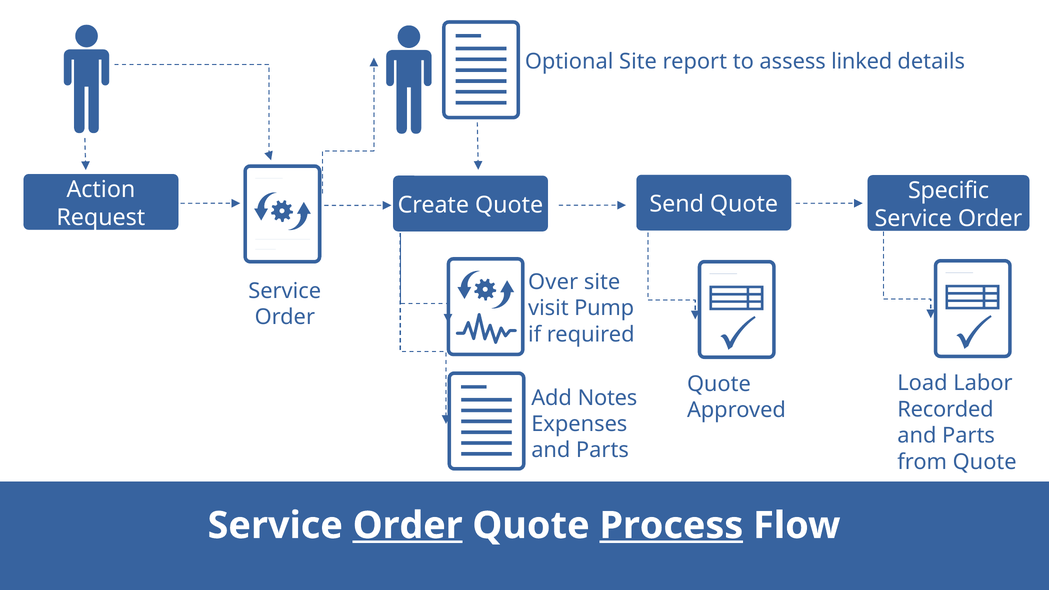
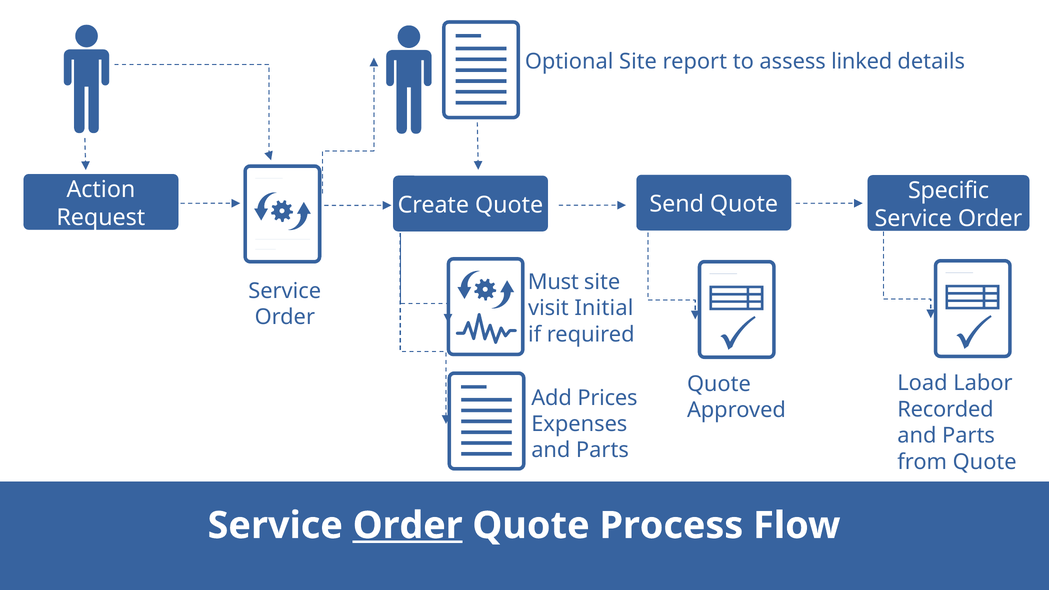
Over: Over -> Must (553, 282)
Pump: Pump -> Initial (604, 308)
Notes: Notes -> Prices (607, 398)
Process underline: present -> none (671, 526)
